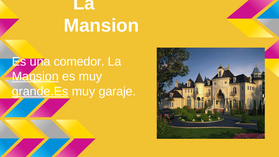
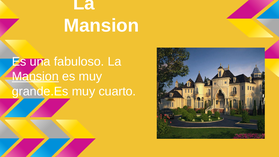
comedor: comedor -> fabuloso (79, 62)
grande.Es underline: present -> none (40, 91)
garaje: garaje -> cuarto (117, 91)
